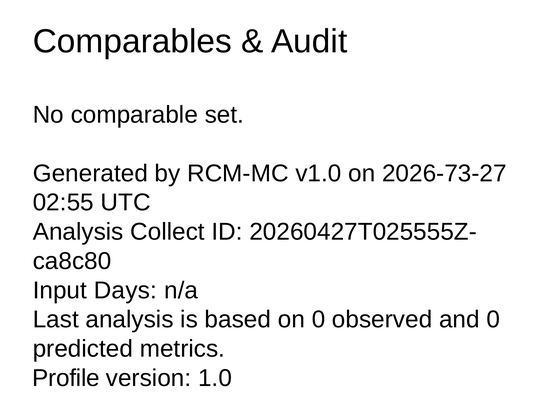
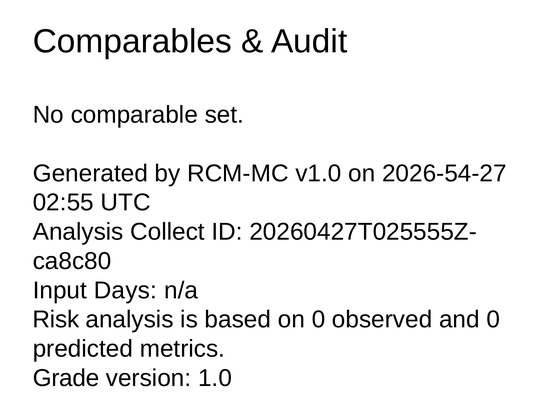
2026-73-27: 2026-73-27 -> 2026-54-27 (444, 173)
Last: Last -> Risk (56, 320)
Profile: Profile -> Grade (66, 378)
